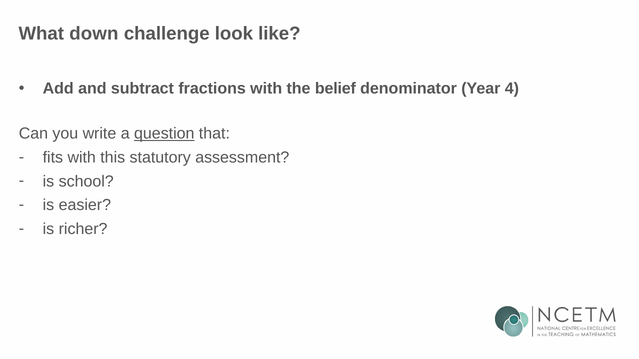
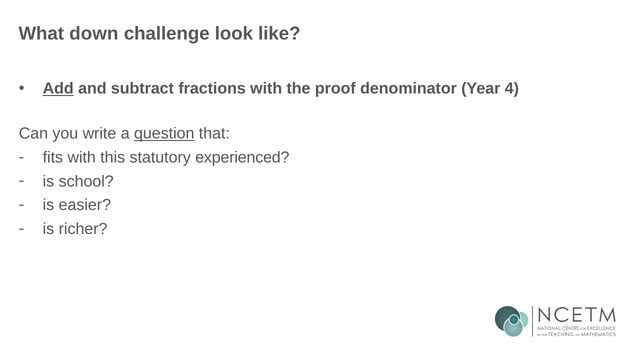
Add underline: none -> present (58, 89)
belief: belief -> proof (335, 89)
assessment: assessment -> experienced (242, 158)
